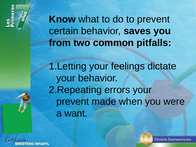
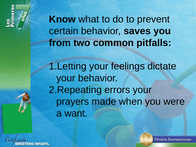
prevent: prevent -> prayers (73, 102)
